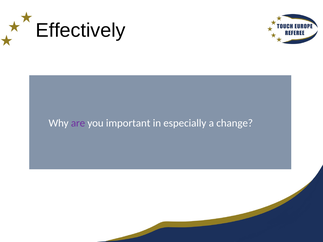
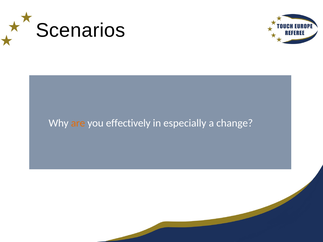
Effectively: Effectively -> Scenarios (80, 30)
are colour: purple -> orange (78, 123)
important: important -> effectively (128, 123)
